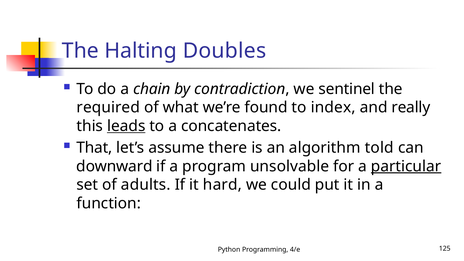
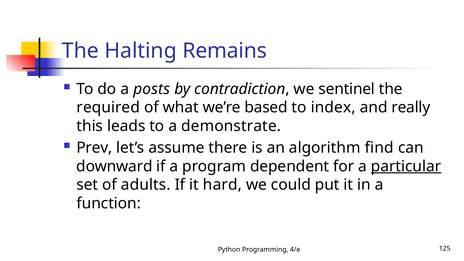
Doubles: Doubles -> Remains (225, 51)
chain: chain -> posts (152, 89)
found: found -> based (266, 107)
leads underline: present -> none (126, 126)
concatenates: concatenates -> demonstrate (231, 126)
That: That -> Prev (94, 148)
told: told -> find (379, 148)
unsolvable: unsolvable -> dependent (290, 166)
